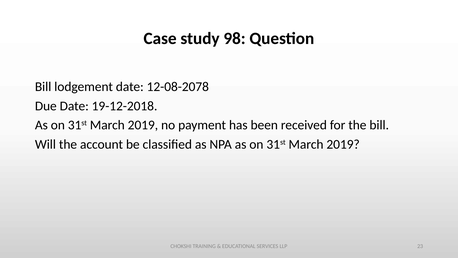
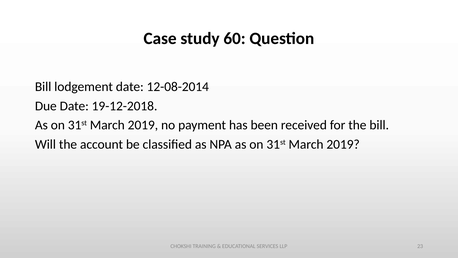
98: 98 -> 60 (235, 38)
12-08-2078: 12-08-2078 -> 12-08-2014 (178, 87)
